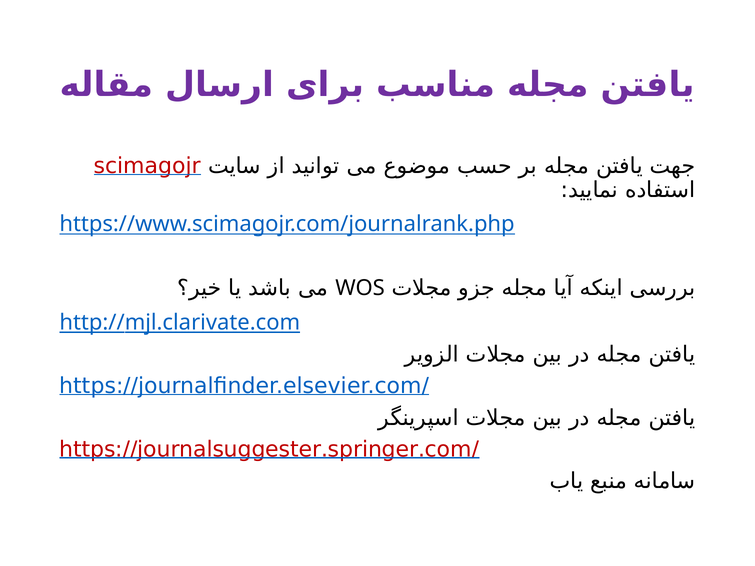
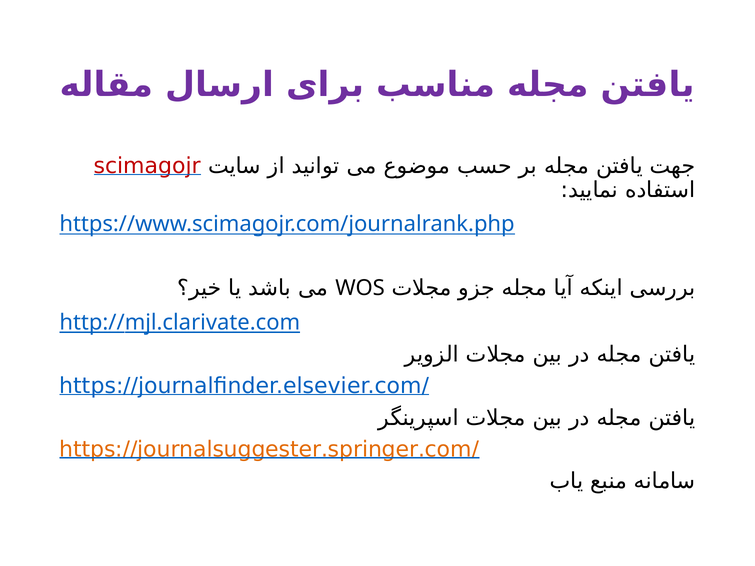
https://journalsuggester.springer.com/ colour: red -> orange (269, 450)
